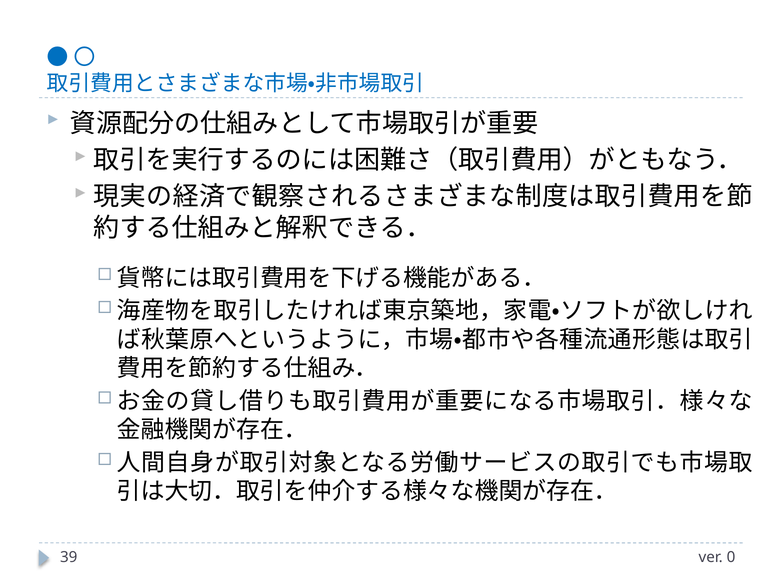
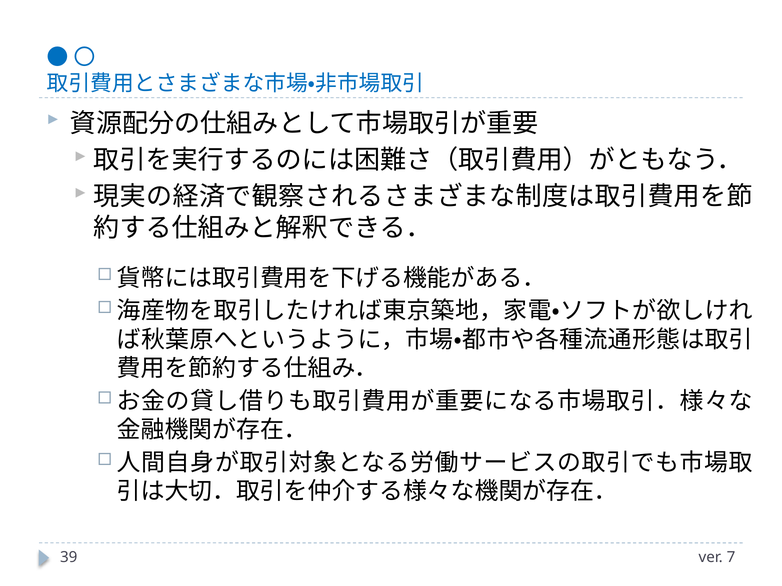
0: 0 -> 7 (731, 558)
